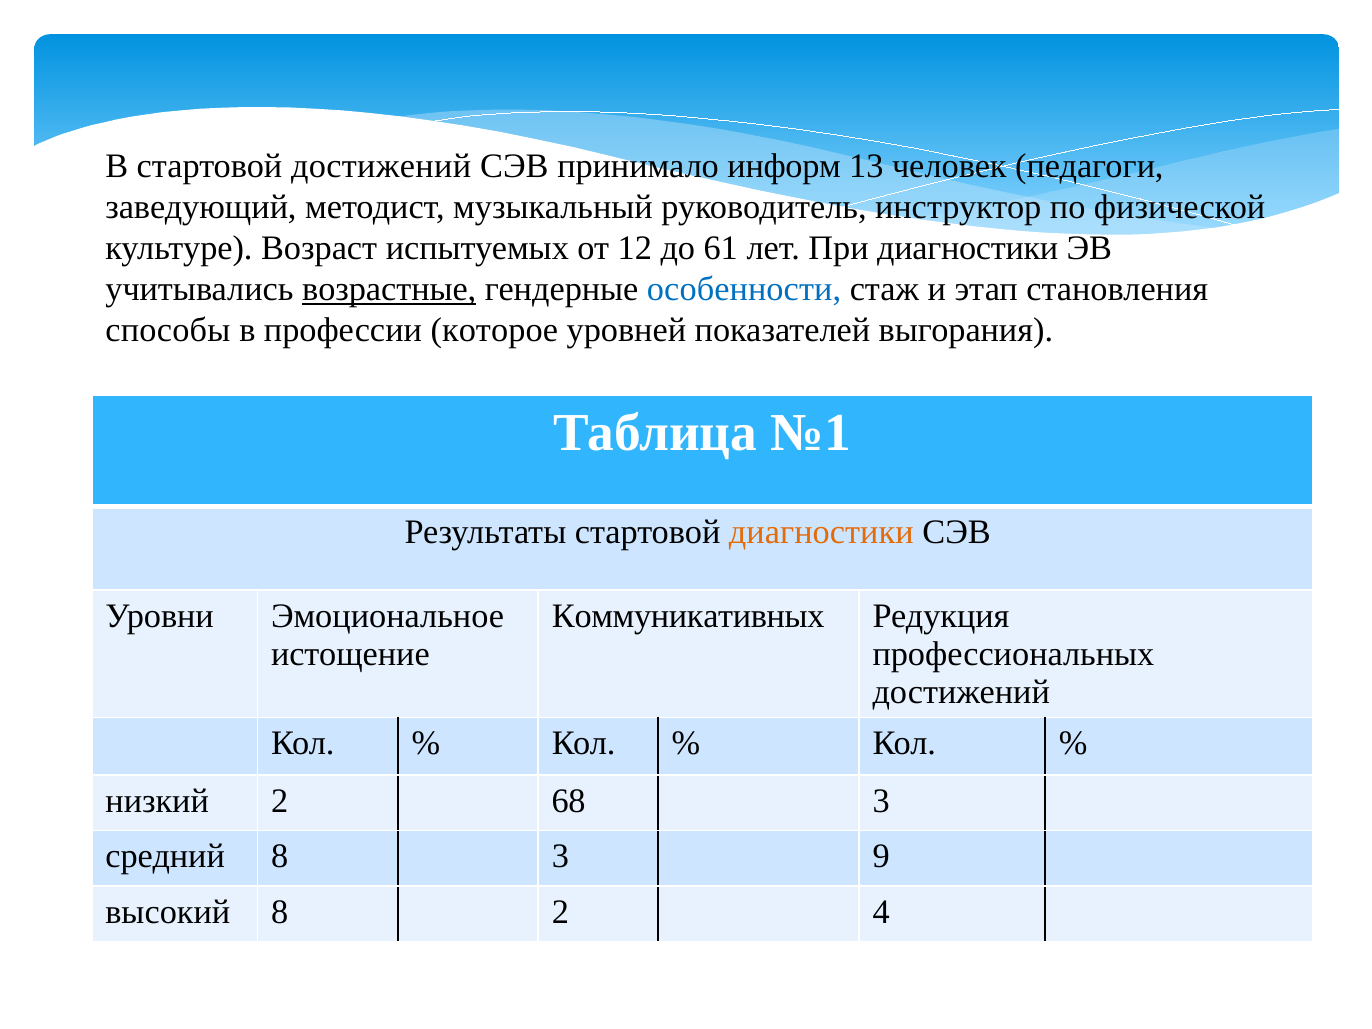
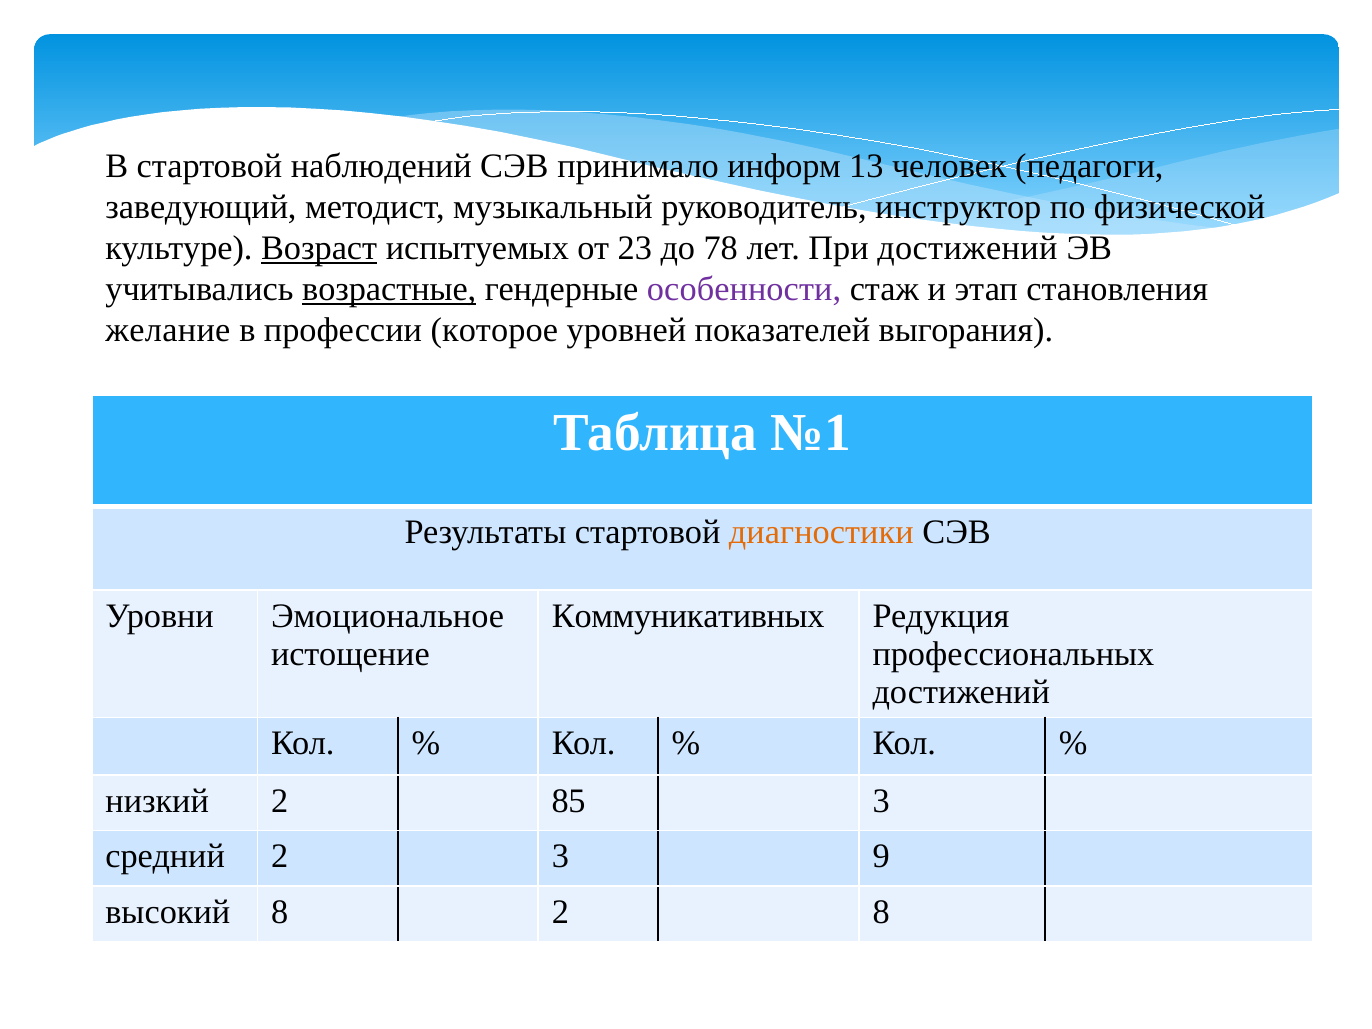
стартовой достижений: достижений -> наблюдений (381, 166)
Возраст underline: none -> present (319, 248)
12: 12 -> 23 (635, 248)
61: 61 -> 78 (721, 248)
При диагностики: диагностики -> достижений (967, 248)
особенности colour: blue -> purple (744, 289)
способы: способы -> желание (168, 331)
68: 68 -> 85 (569, 801)
средний 8: 8 -> 2 (280, 857)
2 4: 4 -> 8 (881, 912)
